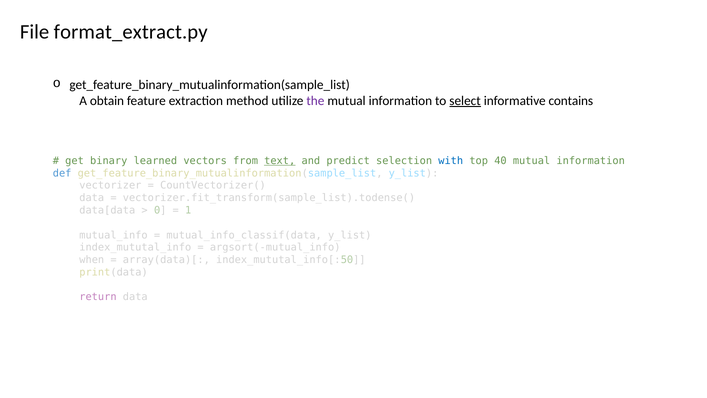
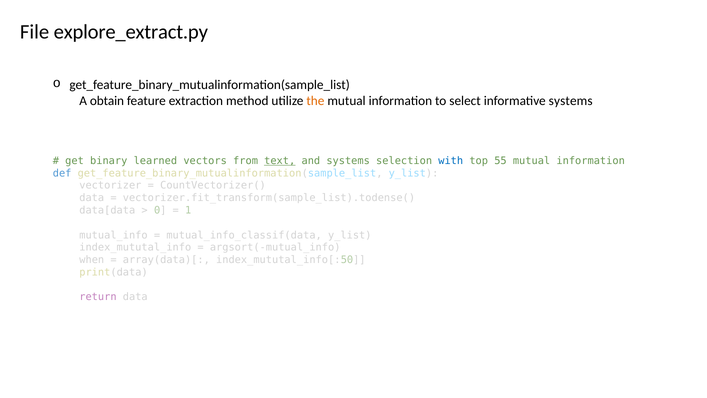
format_extract.py: format_extract.py -> explore_extract.py (131, 32)
the colour: purple -> orange (315, 101)
select underline: present -> none (465, 101)
informative contains: contains -> systems (571, 101)
and predict: predict -> systems (348, 161)
40: 40 -> 55 (500, 161)
